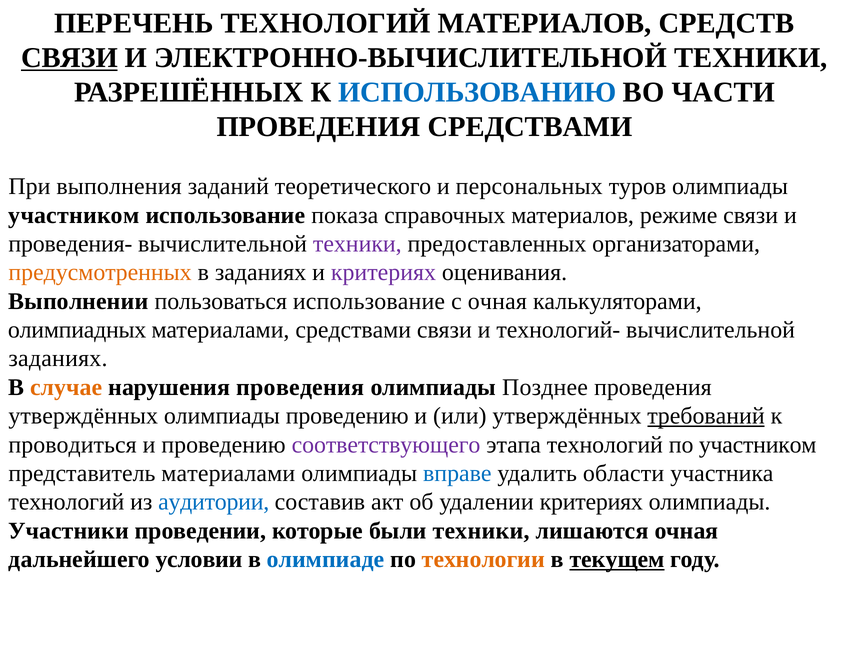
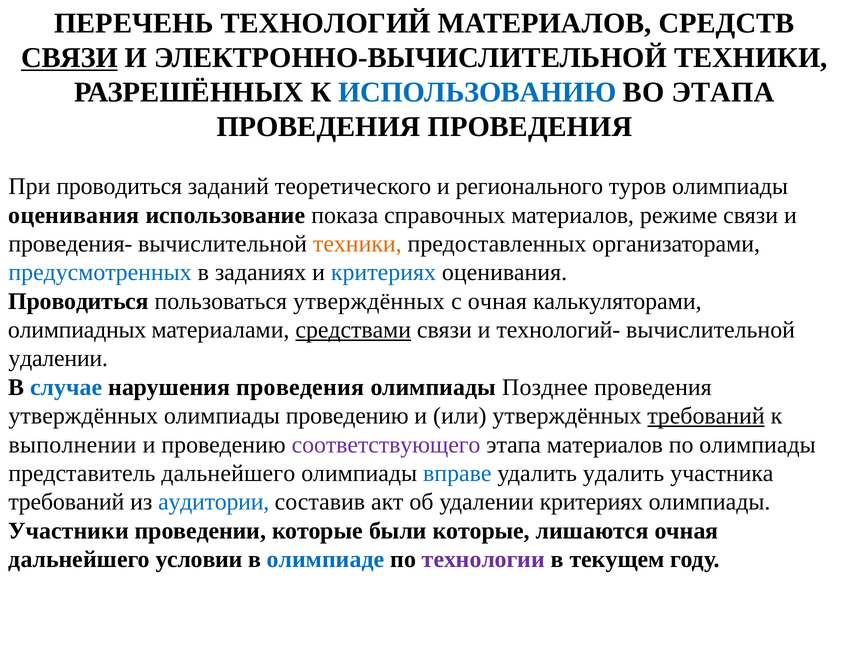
ВО ЧАСТИ: ЧАСТИ -> ЭТАПА (723, 92)
ПРОВЕДЕНИЯ СРЕДСТВАМИ: СРЕДСТВАМИ -> ПРОВЕДЕНИЯ (530, 126)
При выполнения: выполнения -> проводиться (119, 186)
персональных: персональных -> регионального (529, 186)
участником: участником -> оценивания (74, 215)
техники colour: purple -> orange (357, 244)
предусмотренных colour: orange -> blue (100, 272)
критериях colour: purple -> blue (383, 272)
Выполнении: Выполнении -> Проводиться (79, 301)
пользоваться использование: использование -> утверждённых (369, 301)
средствами underline: none -> present (353, 330)
заданиях: заданиях -> удалении (58, 358)
случае colour: orange -> blue (66, 387)
проводиться: проводиться -> выполнении (72, 444)
этапа технологий: технологий -> материалов (605, 444)
по участником: участником -> олимпиады (758, 444)
представитель материалами: материалами -> дальнейшего (228, 473)
удалить области: области -> удалить (624, 473)
технологий: технологий -> требований (66, 501)
были техники: техники -> которые (481, 530)
технологии colour: orange -> purple (483, 559)
текущем underline: present -> none (617, 559)
